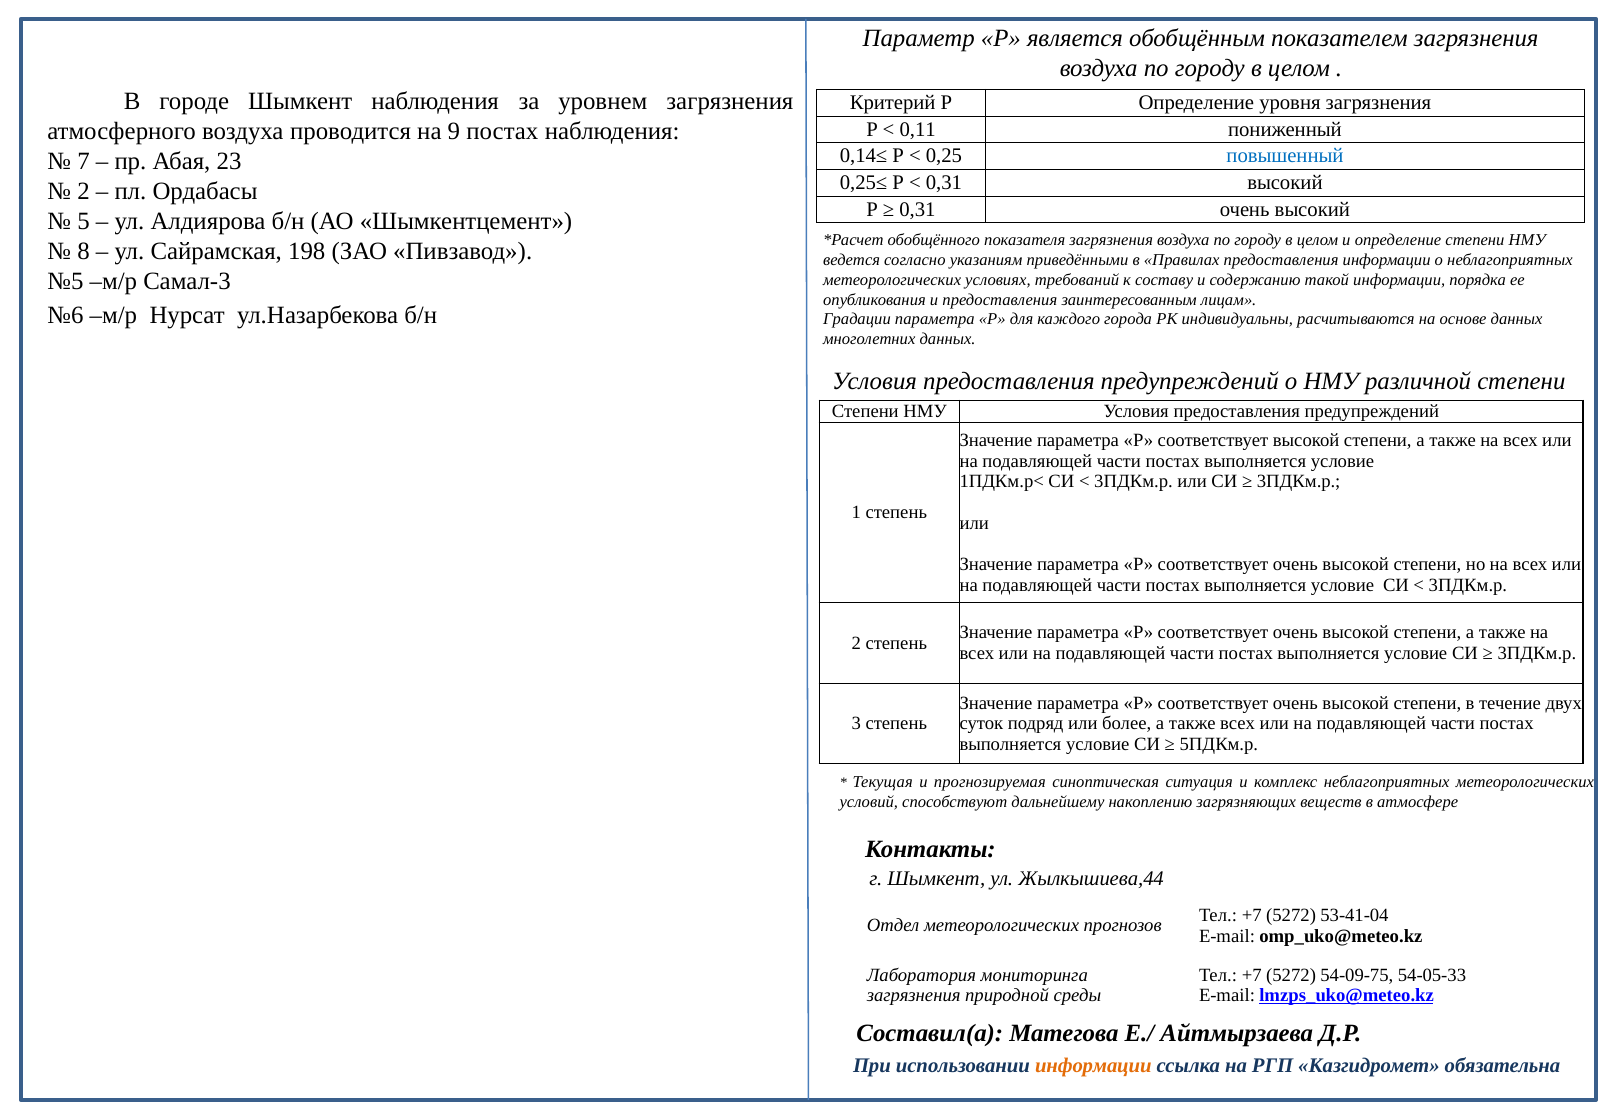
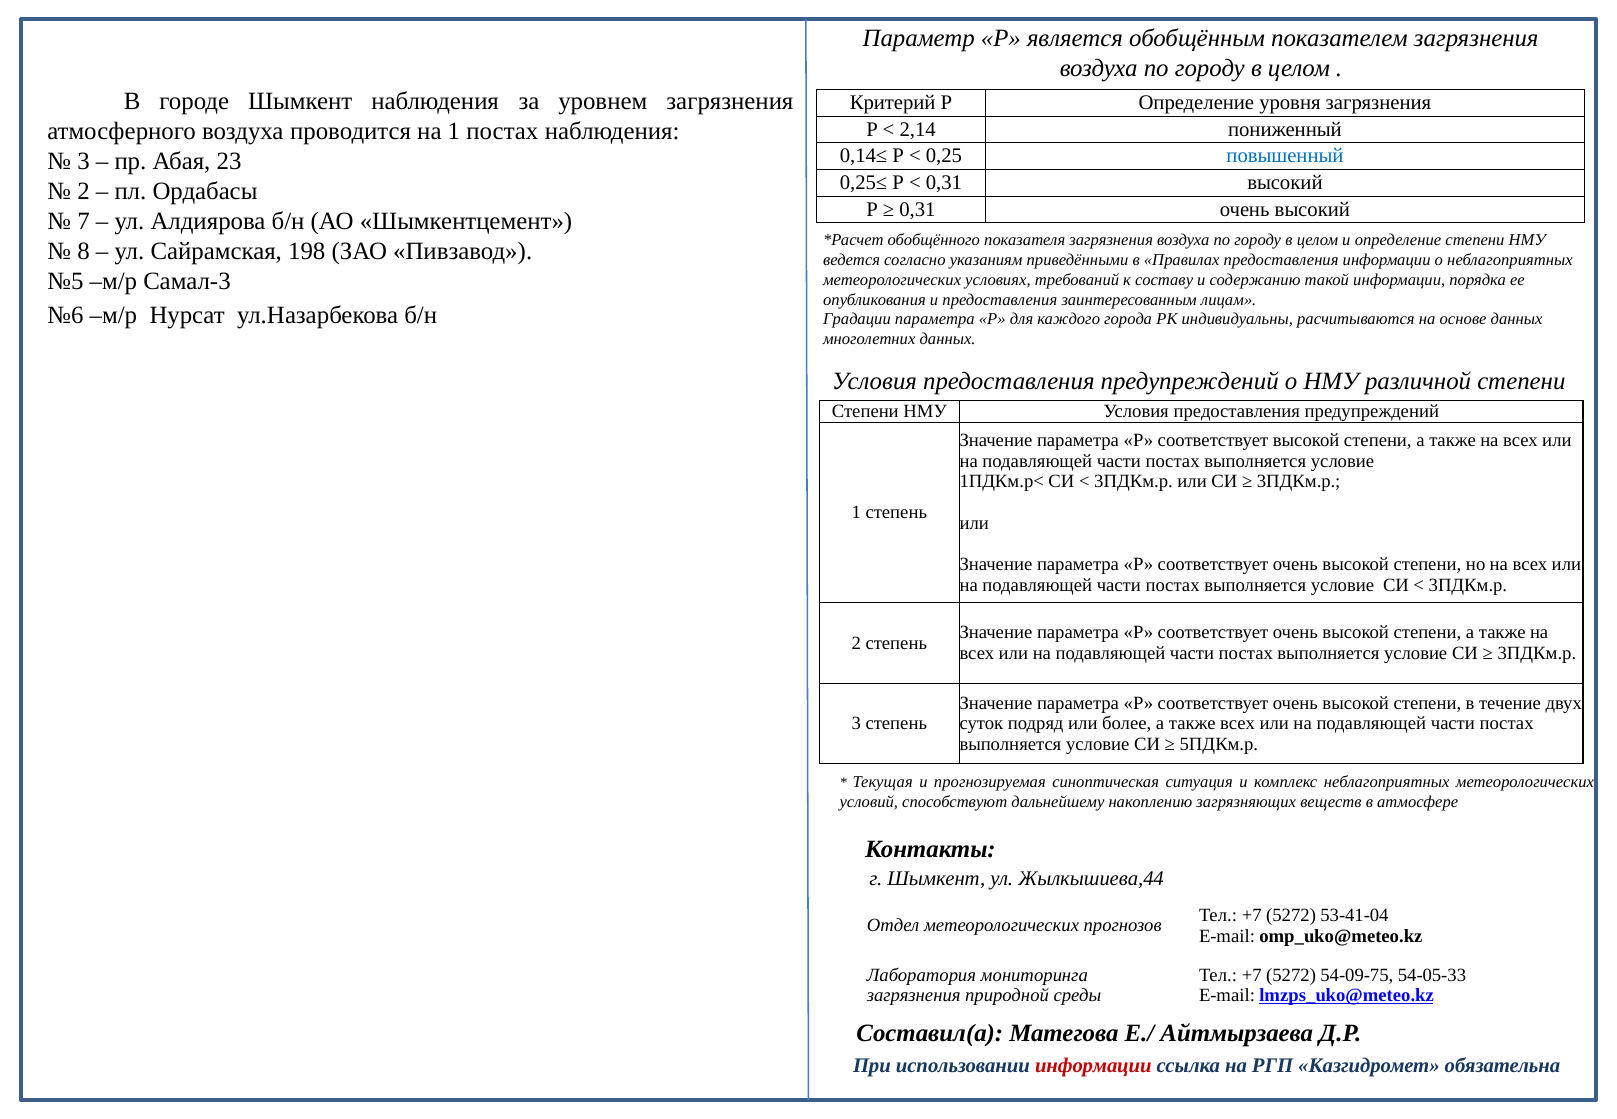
0,11: 0,11 -> 2,14 (918, 129)
на 9: 9 -> 1 (454, 132)
7: 7 -> 3 (83, 162)
5: 5 -> 7 (83, 221)
информации colour: orange -> red (1093, 1066)
